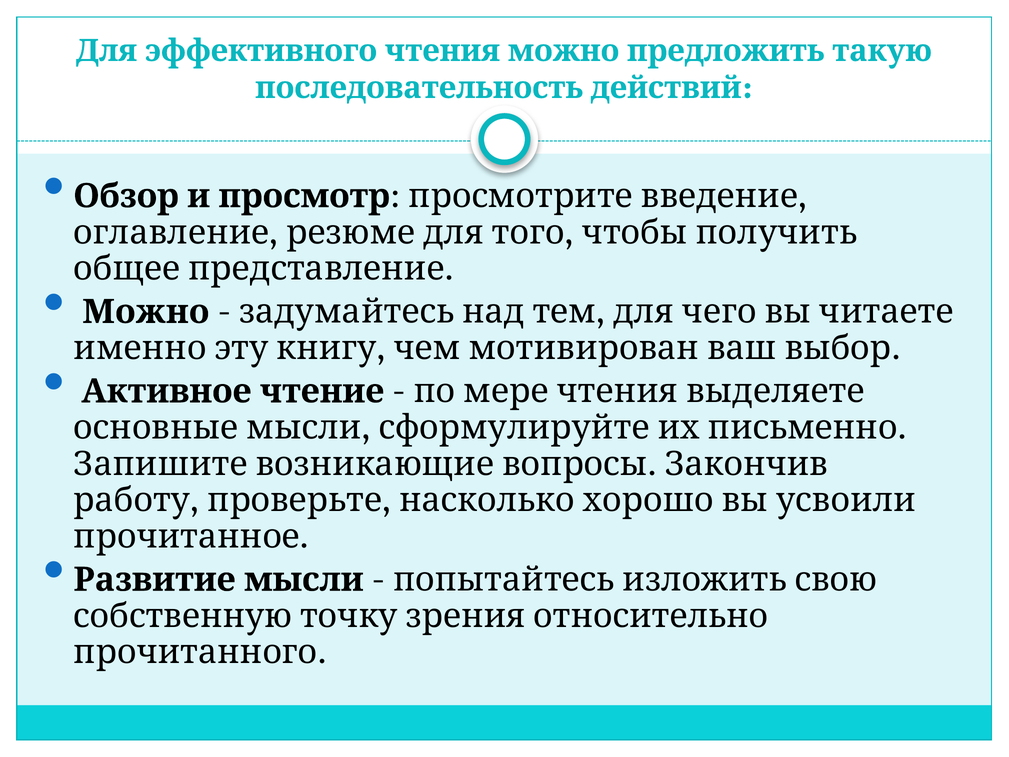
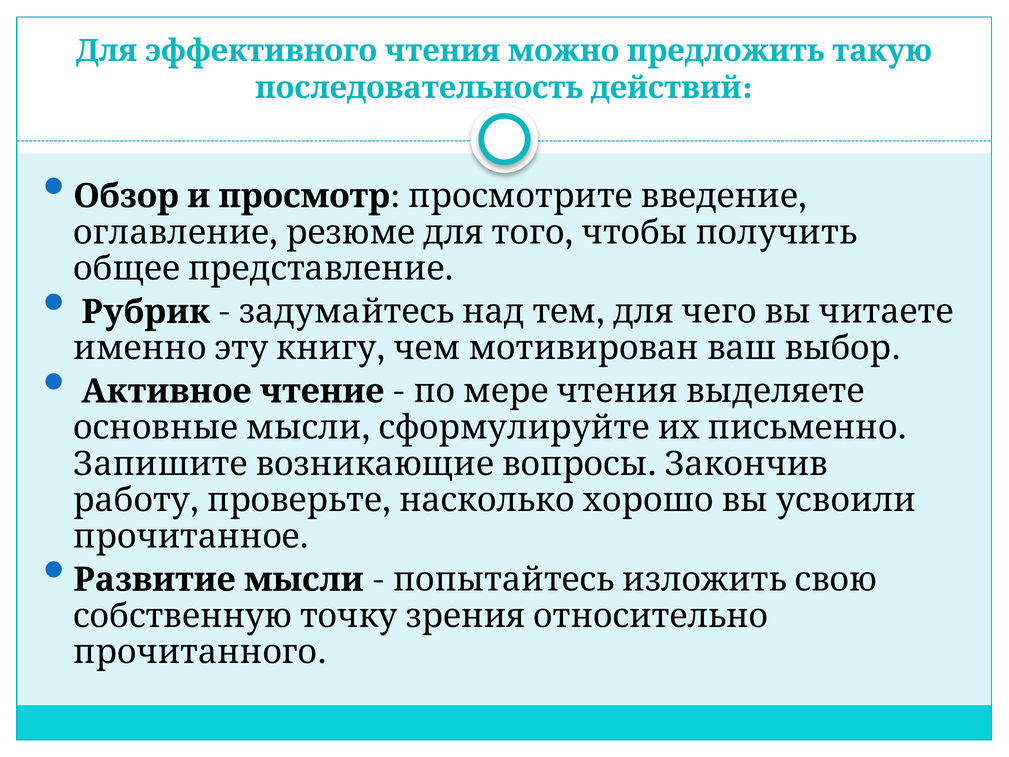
Можно: Можно -> Рубрик (146, 312)
